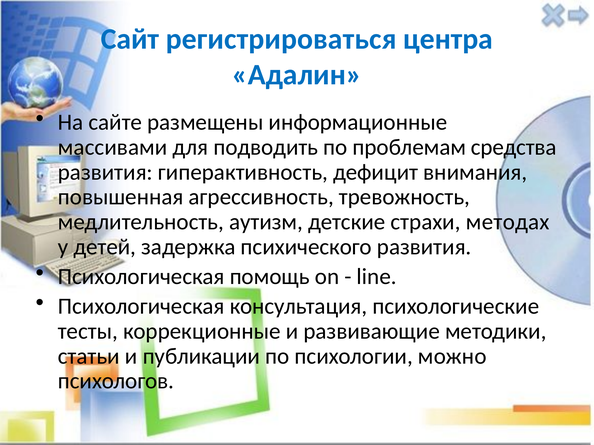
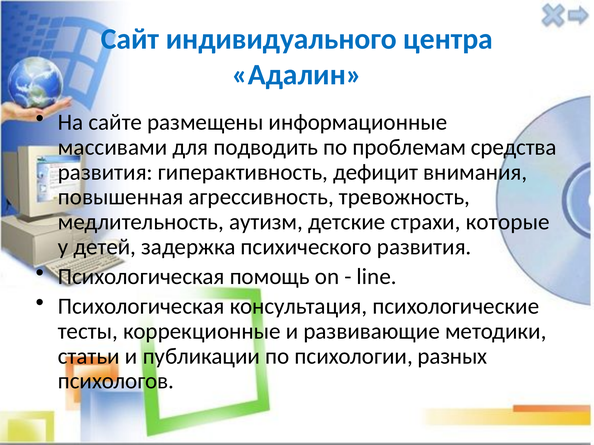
регистрироваться: регистрироваться -> индивидуального (281, 39)
методах: методах -> которые (508, 222)
можно: можно -> разных (452, 356)
